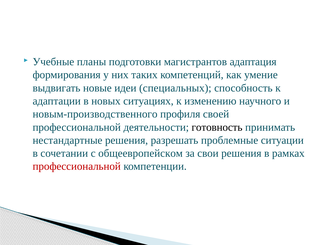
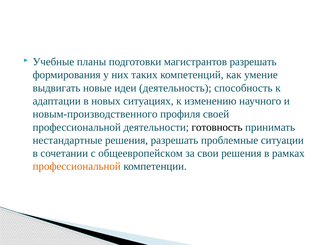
магистрантов адаптация: адаптация -> разрешать (253, 62)
специальных: специальных -> деятельность (175, 88)
профессиональной colour: red -> orange (77, 167)
